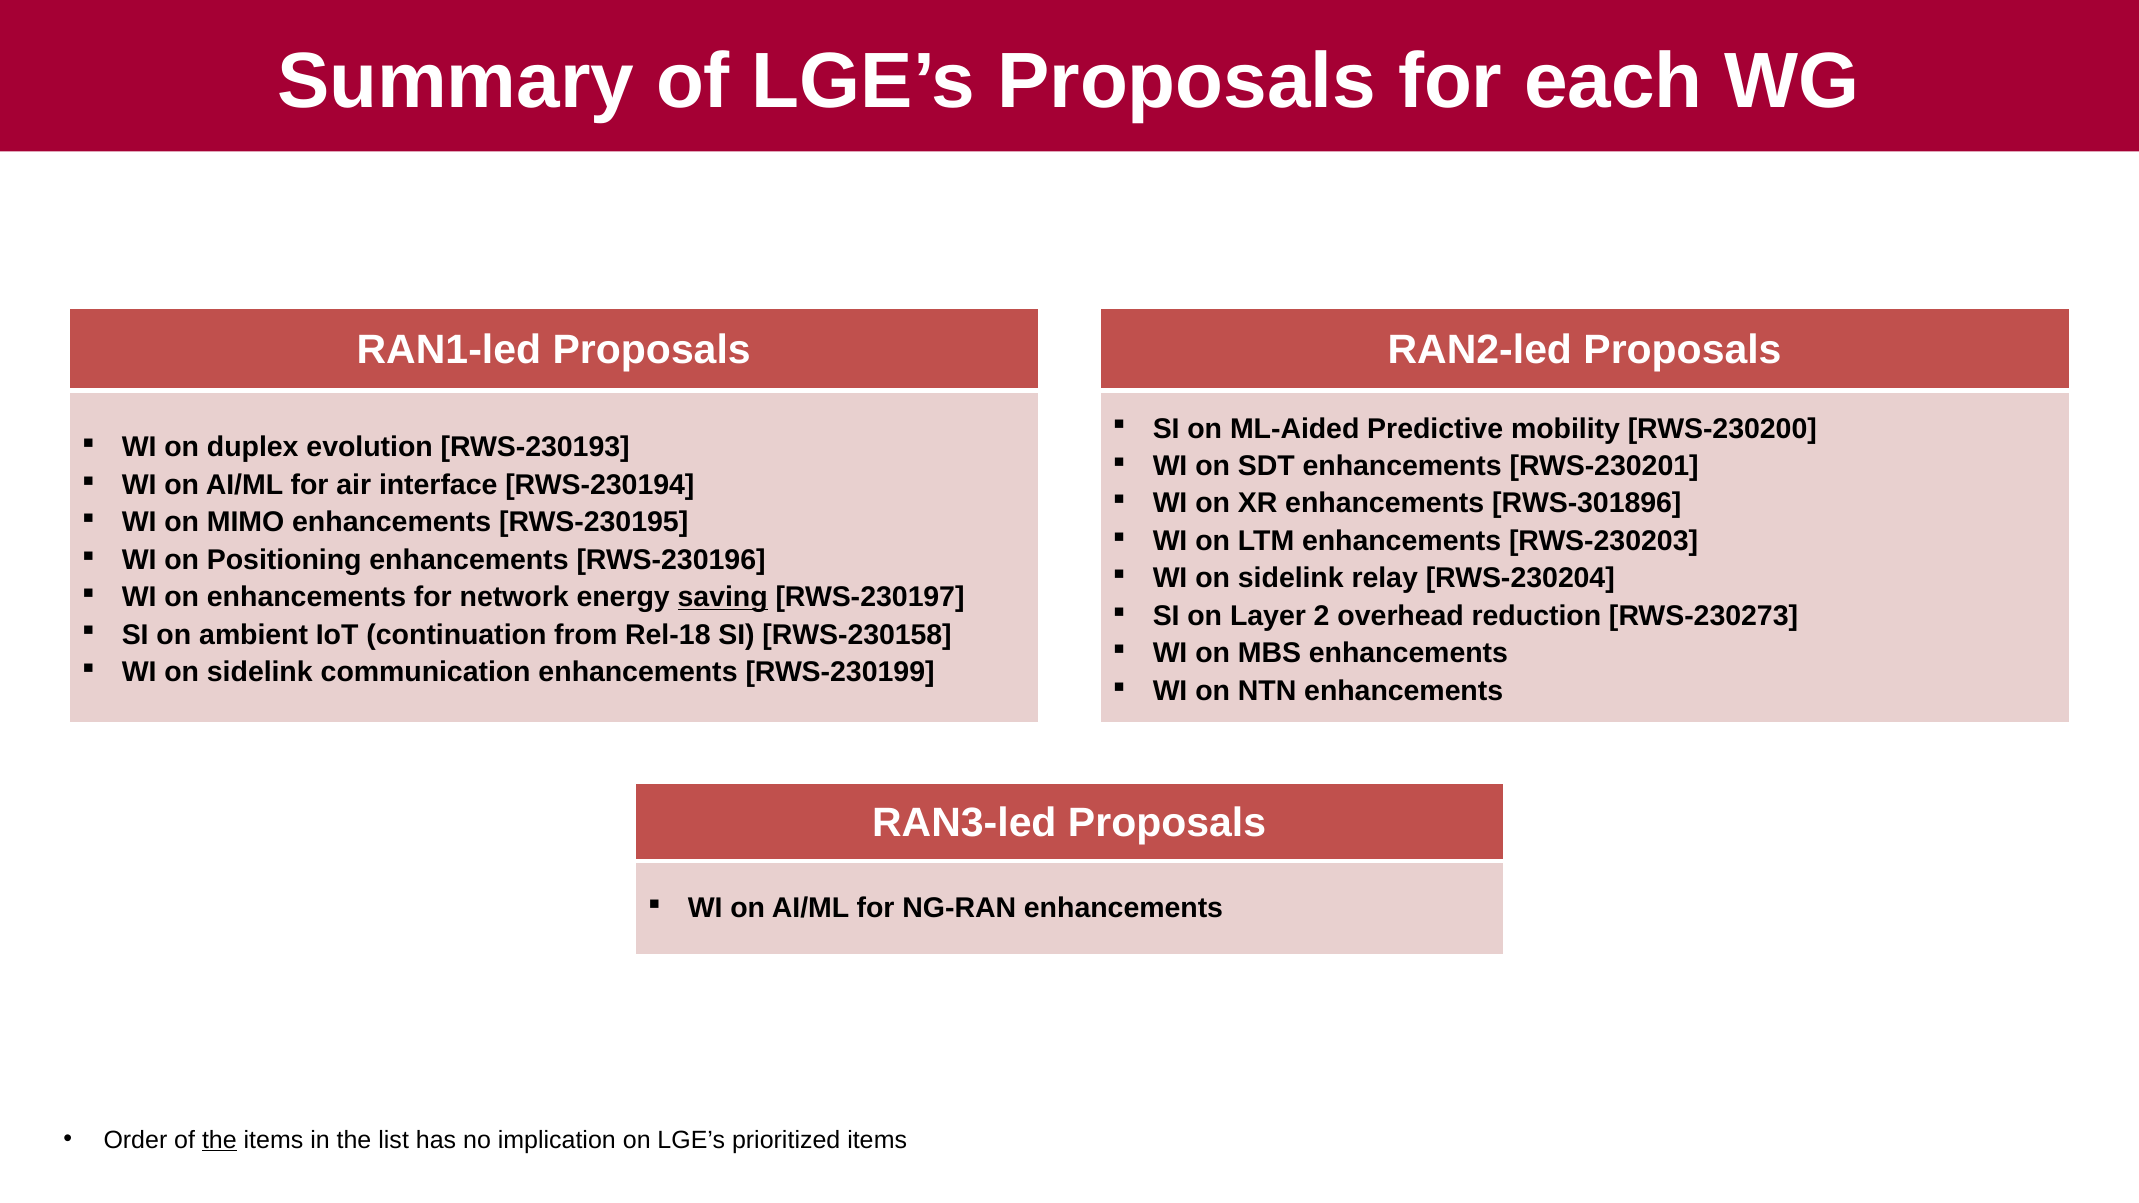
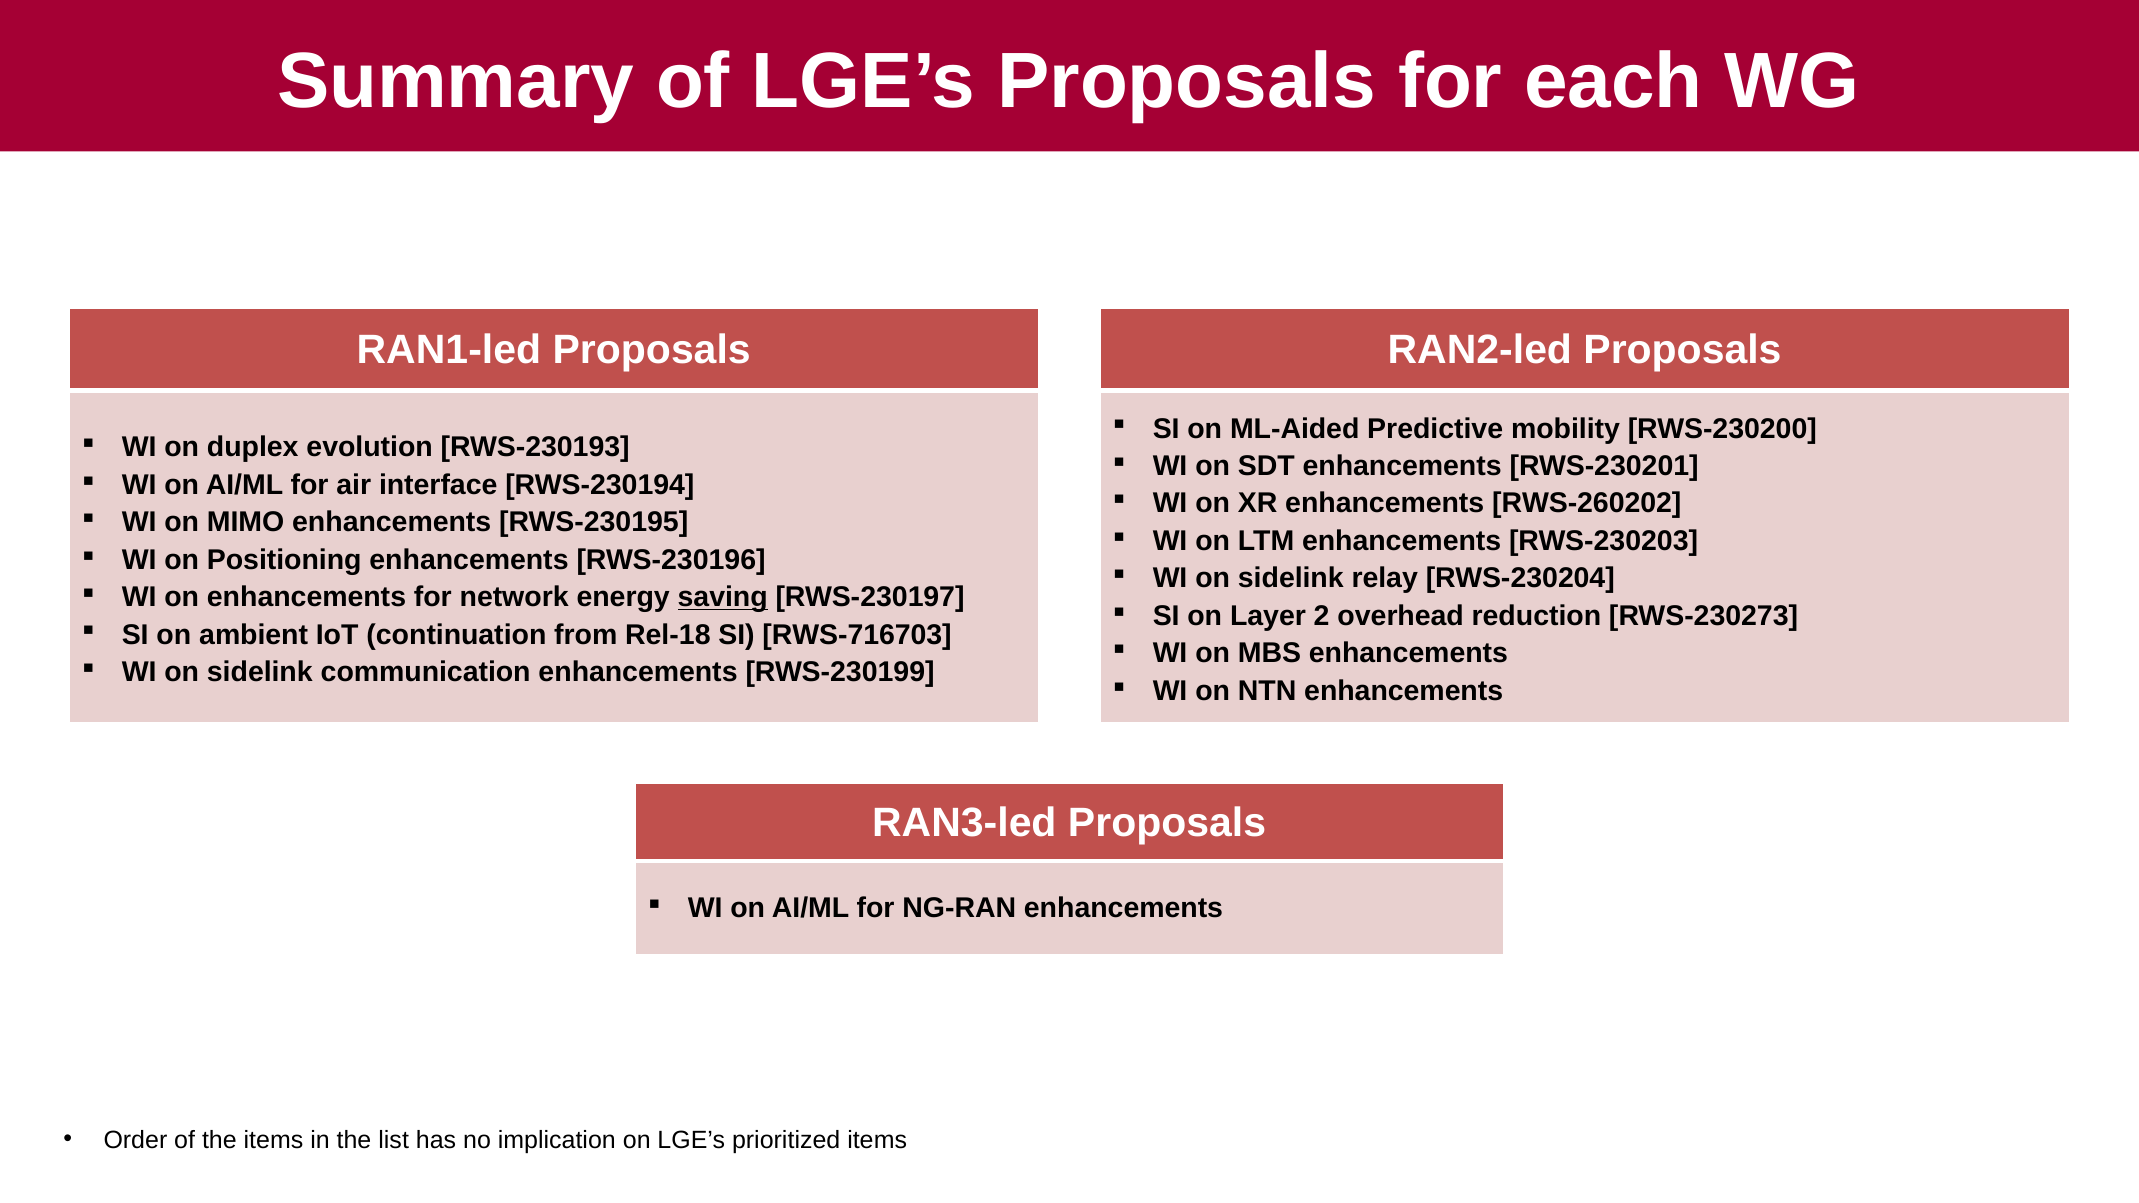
RWS-301896: RWS-301896 -> RWS-260202 (1587, 504)
RWS-230158: RWS-230158 -> RWS-716703 (857, 635)
the underline: present -> none (219, 1140)
